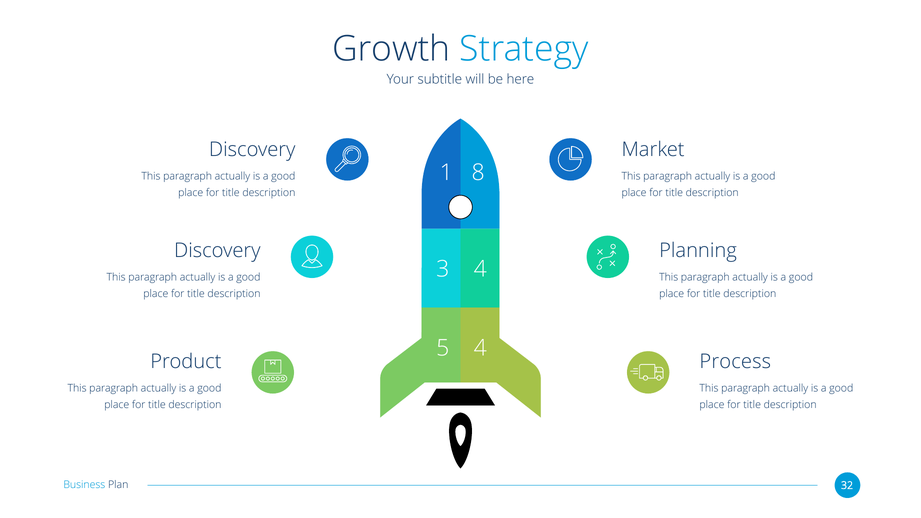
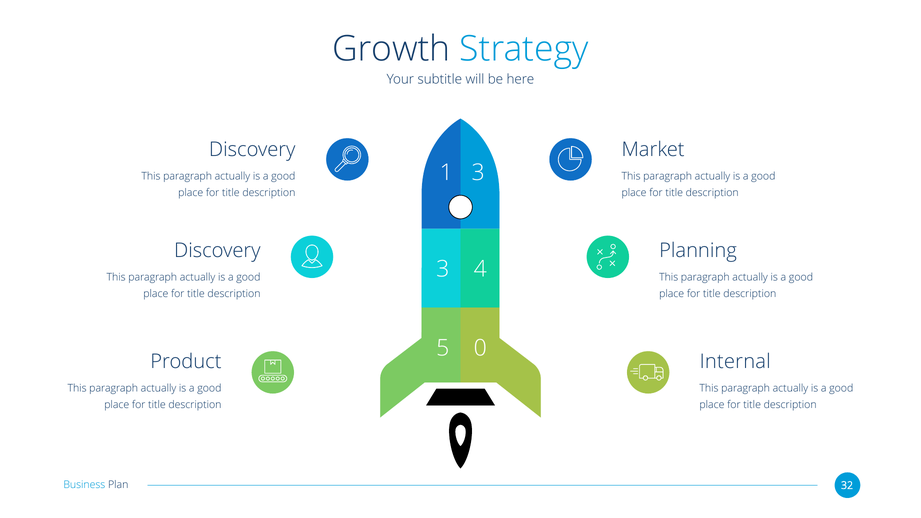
1 8: 8 -> 3 (478, 173)
5 4: 4 -> 0 (480, 348)
Process: Process -> Internal (735, 361)
